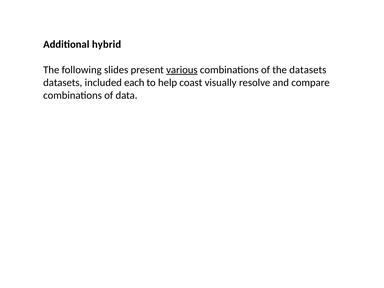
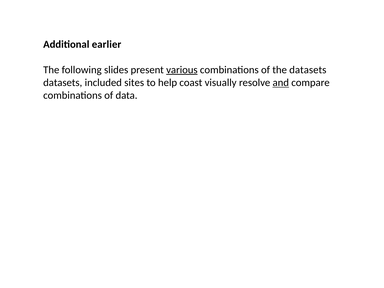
hybrid: hybrid -> earlier (107, 44)
each: each -> sites (134, 83)
and underline: none -> present (281, 83)
